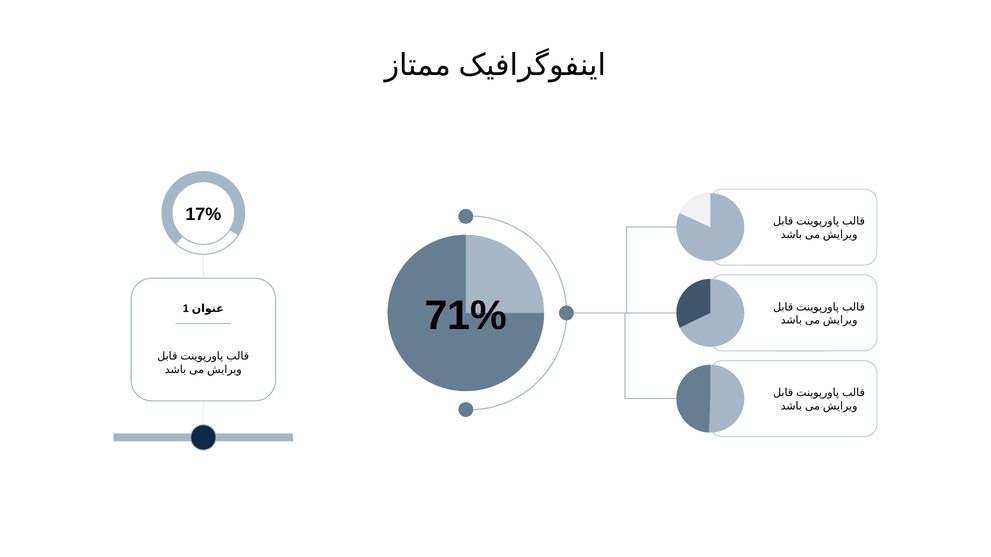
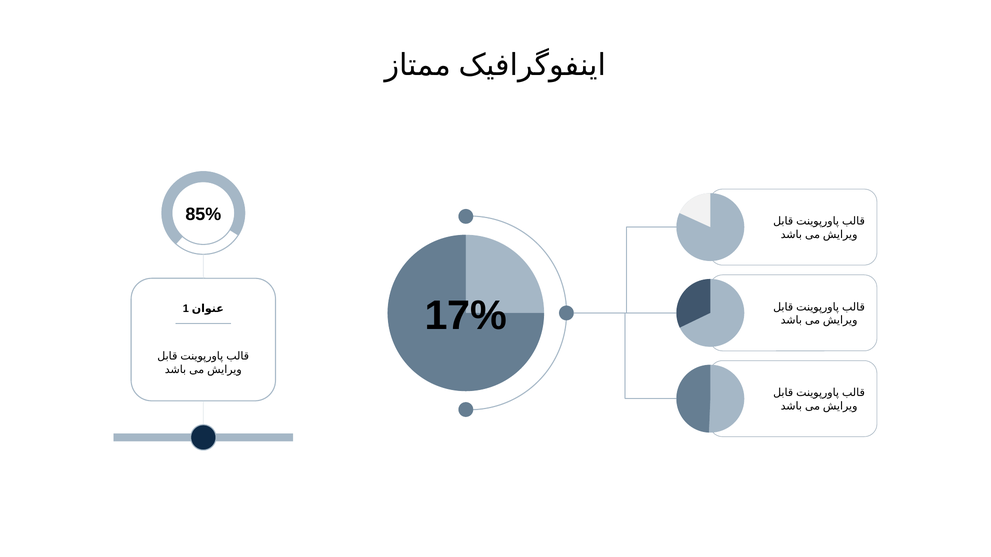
17%: 17% -> 85% (203, 214)
71%: 71% -> 17% (466, 316)
